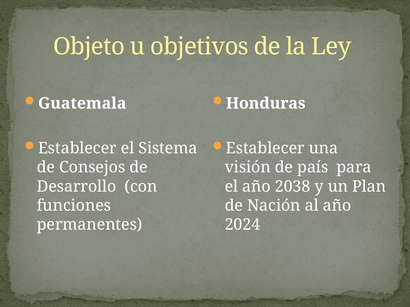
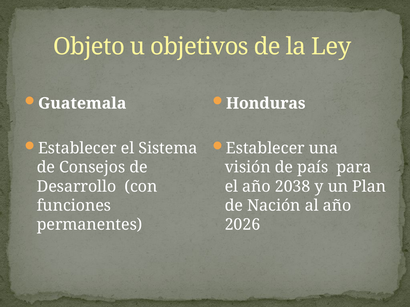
2024: 2024 -> 2026 (243, 225)
